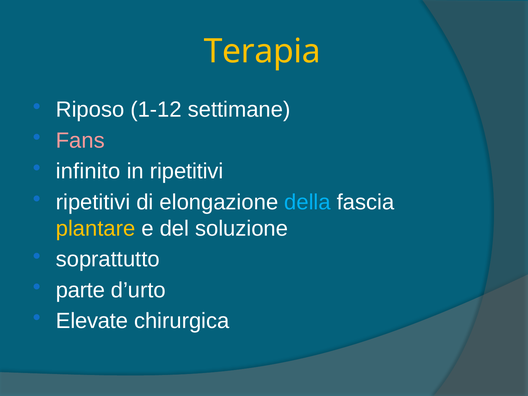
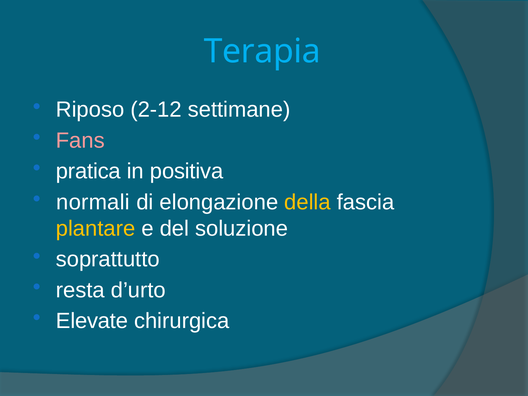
Terapia colour: yellow -> light blue (262, 51)
1-12: 1-12 -> 2-12 (156, 110)
infinito: infinito -> pratica (88, 171)
in ripetitivi: ripetitivi -> positiva (187, 171)
ripetitivi: ripetitivi -> normali (93, 202)
della colour: light blue -> yellow (308, 202)
parte: parte -> resta (80, 290)
